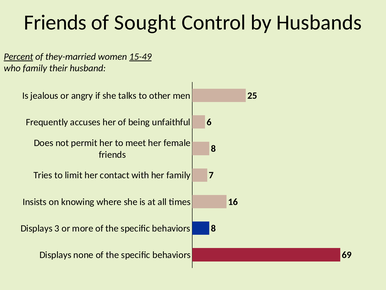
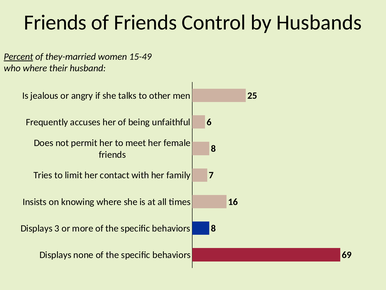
of Sought: Sought -> Friends (145, 22)
15-49 underline: present -> none (140, 57)
who family: family -> where (35, 68)
